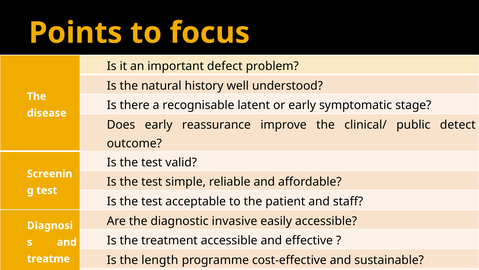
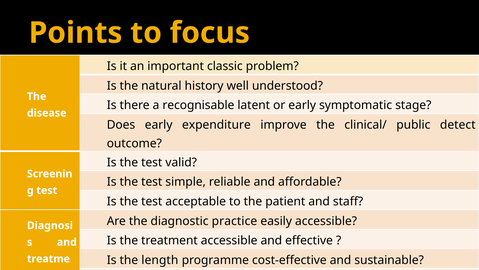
defect: defect -> classic (225, 66)
reassurance: reassurance -> expenditure (216, 125)
invasive: invasive -> practice (234, 221)
